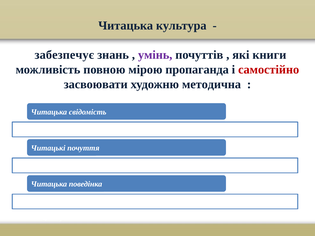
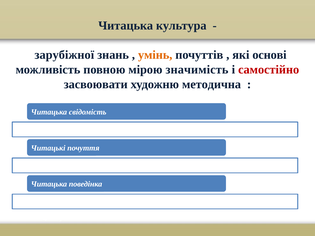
забезпечує: забезпечує -> зарубіжної (64, 55)
умінь colour: purple -> orange (155, 55)
книги: книги -> основі (269, 55)
пропаганда: пропаганда -> значимість (197, 70)
